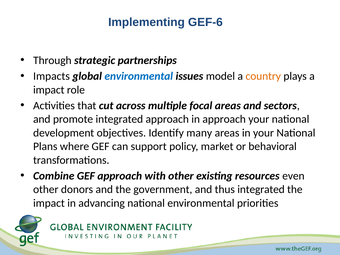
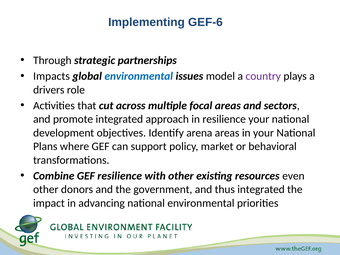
country colour: orange -> purple (263, 76)
impact: impact -> drivers (49, 90)
in approach: approach -> resilience (224, 119)
many: many -> arena (199, 133)
GEF approach: approach -> resilience (120, 176)
